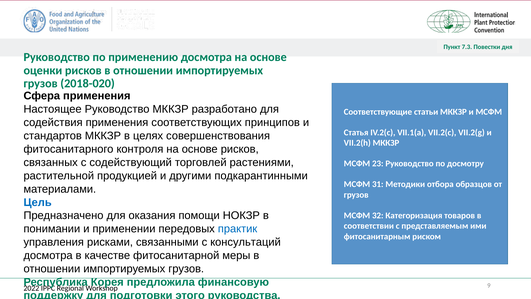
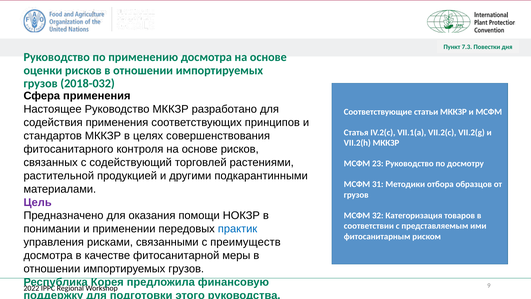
2018-020: 2018-020 -> 2018-032 (88, 83)
Цель colour: blue -> purple (38, 202)
консультаций: консультаций -> преимуществ (245, 242)
